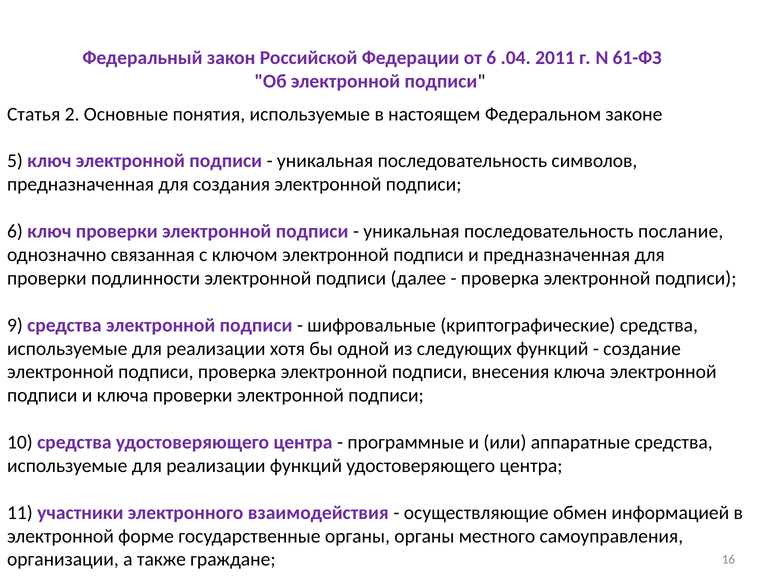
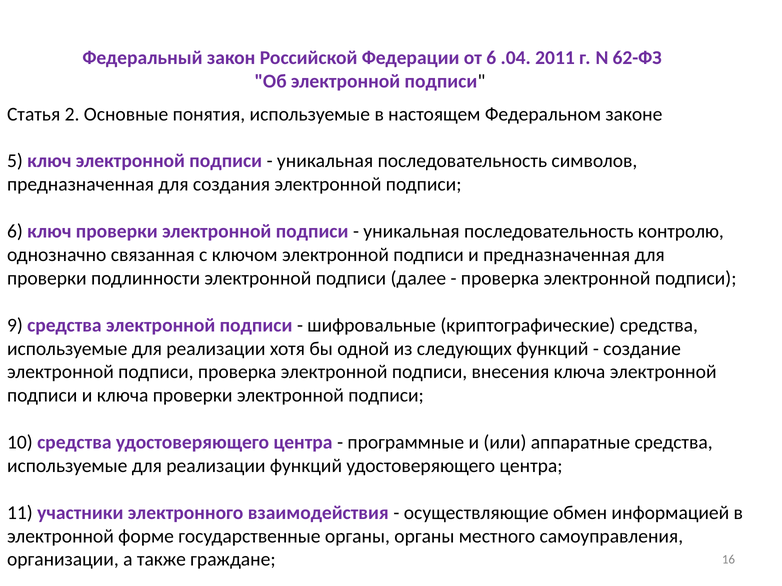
61-ФЗ: 61-ФЗ -> 62-ФЗ (637, 58)
послание: послание -> контролю (681, 232)
